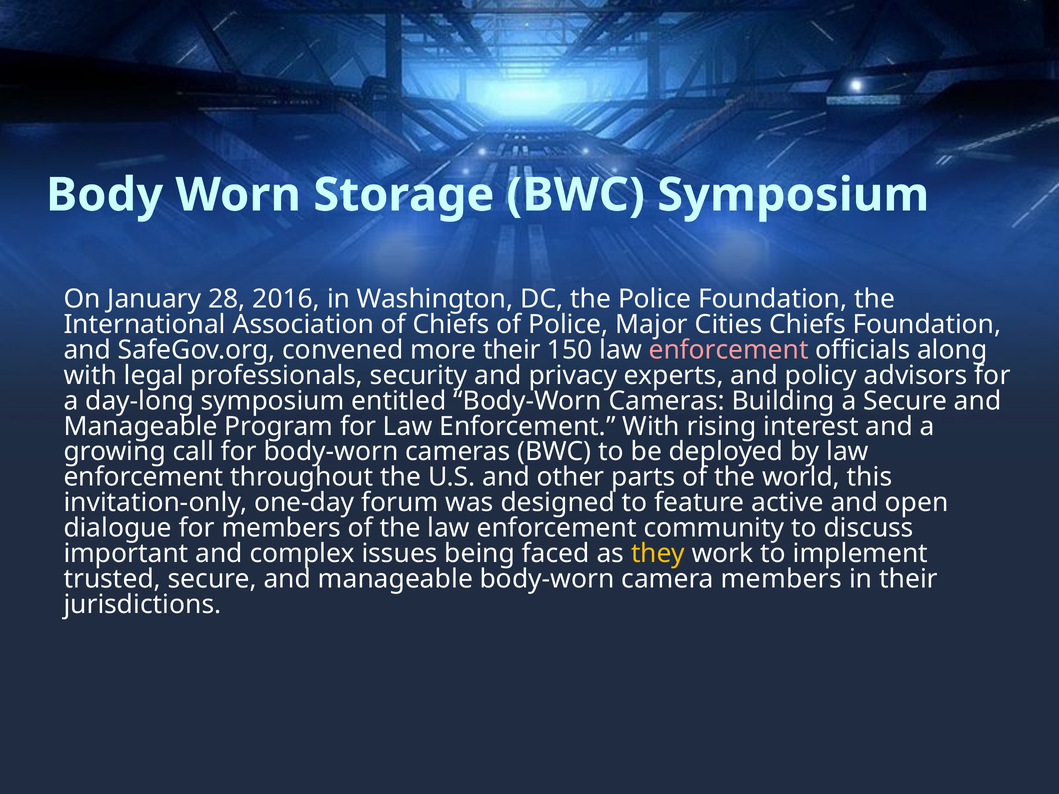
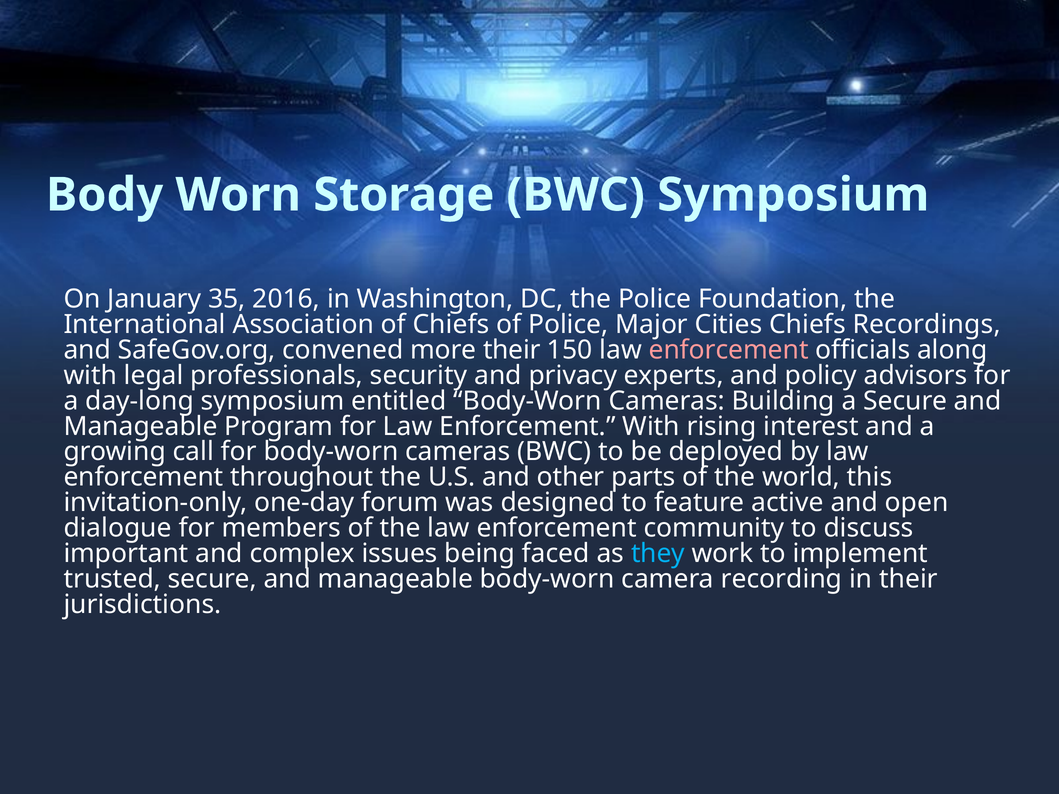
28: 28 -> 35 (227, 299)
Chiefs Foundation: Foundation -> Recordings (927, 325)
they colour: yellow -> light blue (658, 554)
camera members: members -> recording (781, 579)
